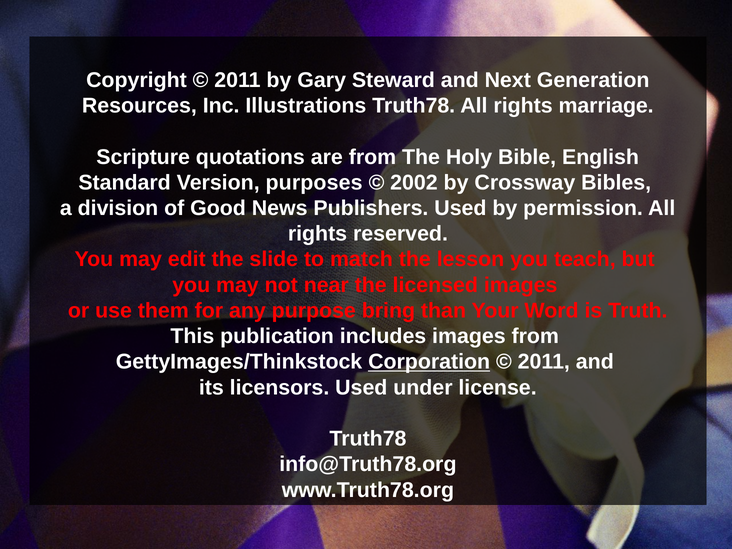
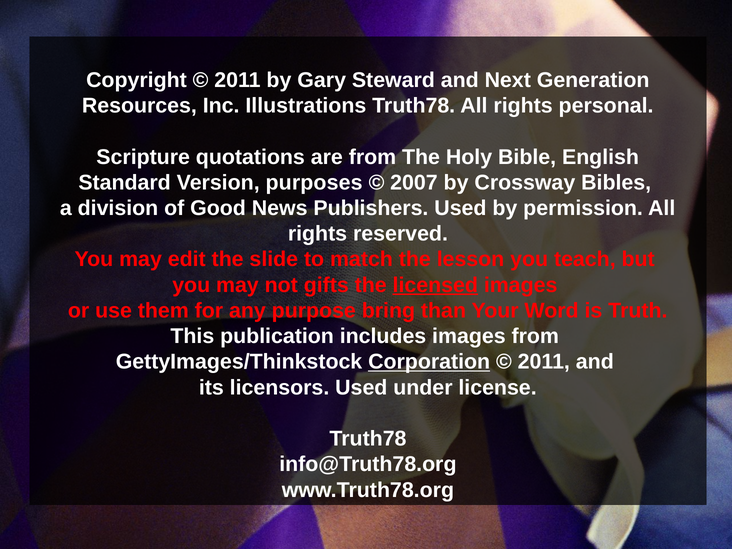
marriage: marriage -> personal (606, 106)
2002: 2002 -> 2007 (414, 183)
near: near -> gifts (326, 285)
licensed underline: none -> present (435, 285)
